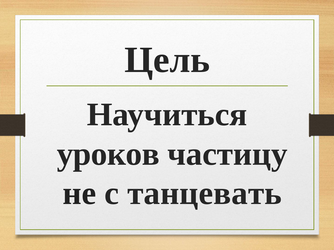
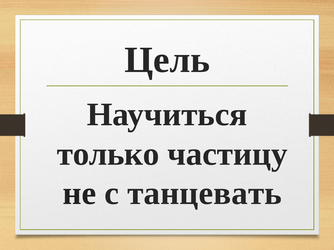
уроков: уроков -> только (108, 154)
